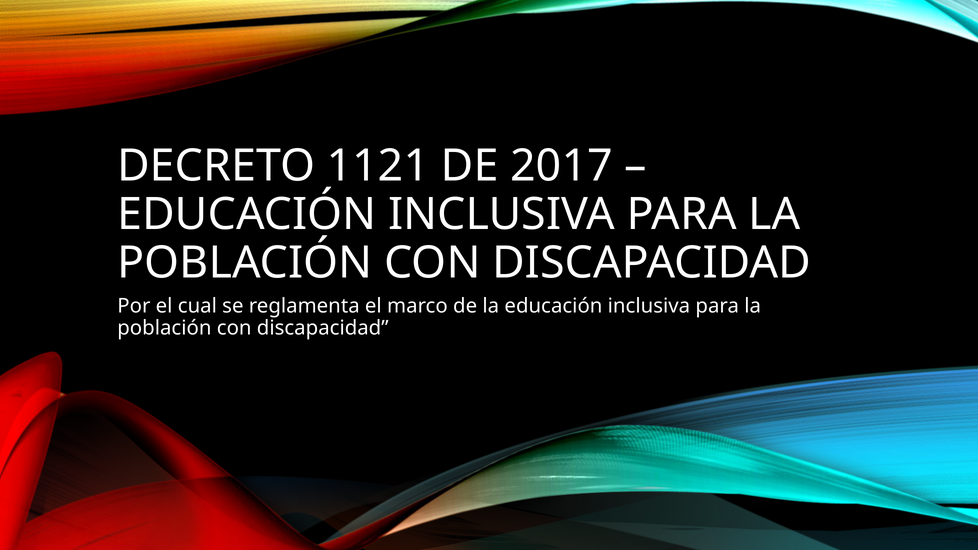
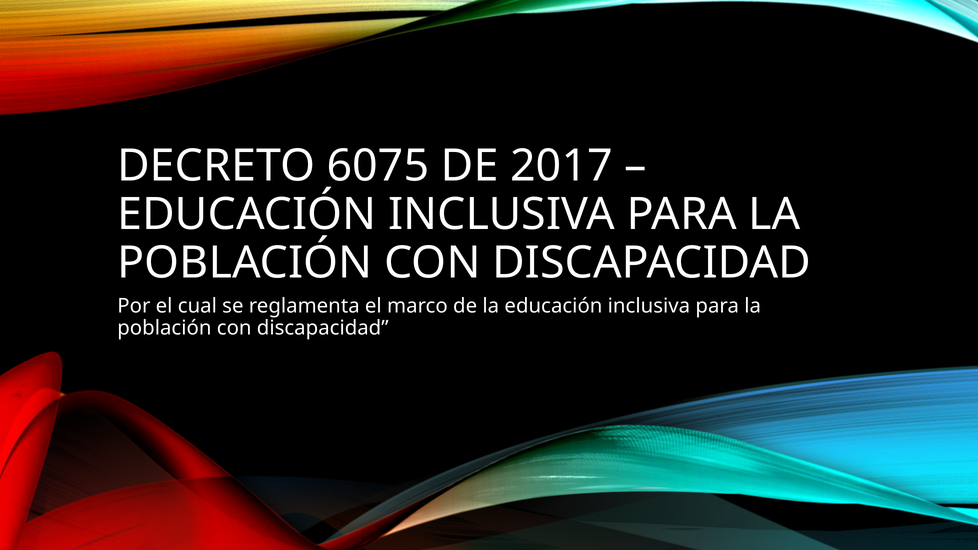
1121: 1121 -> 6075 (378, 166)
